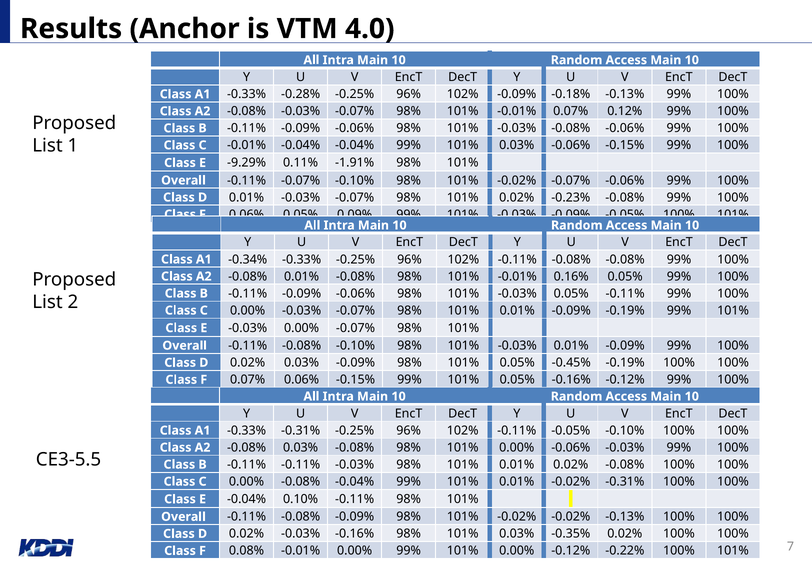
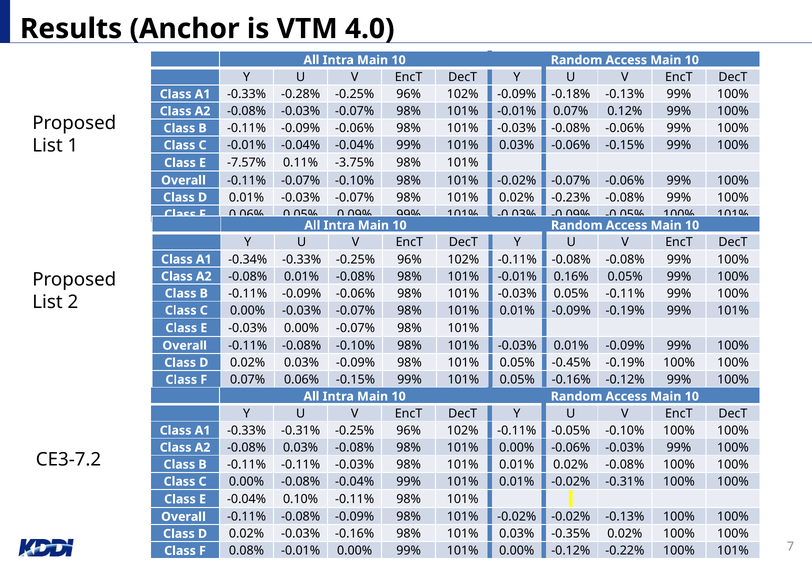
-9.29%: -9.29% -> -7.57% (247, 163)
-1.91%: -1.91% -> -3.75% (355, 163)
CE3-5.5: CE3-5.5 -> CE3-7.2 (69, 460)
